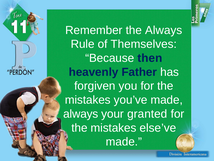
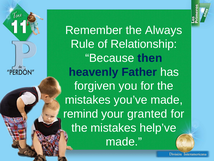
Themselves: Themselves -> Relationship (144, 44)
always: always -> remind (81, 114)
else’ve: else’ve -> help’ve (158, 127)
